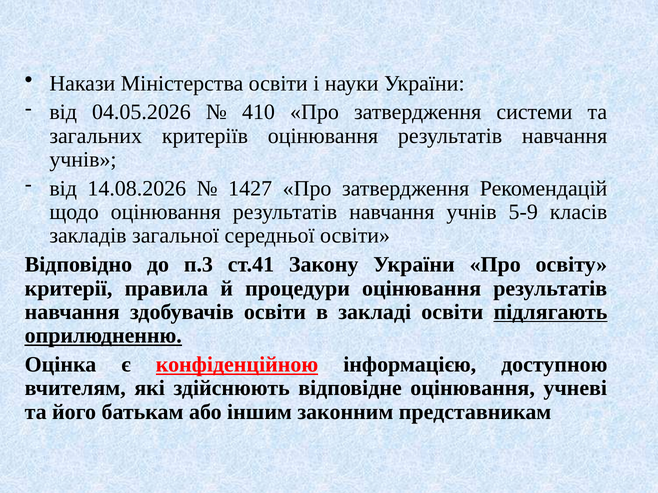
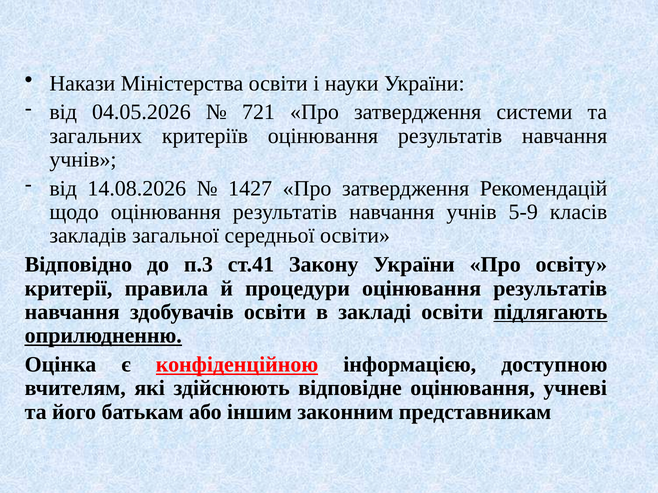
410: 410 -> 721 (259, 112)
